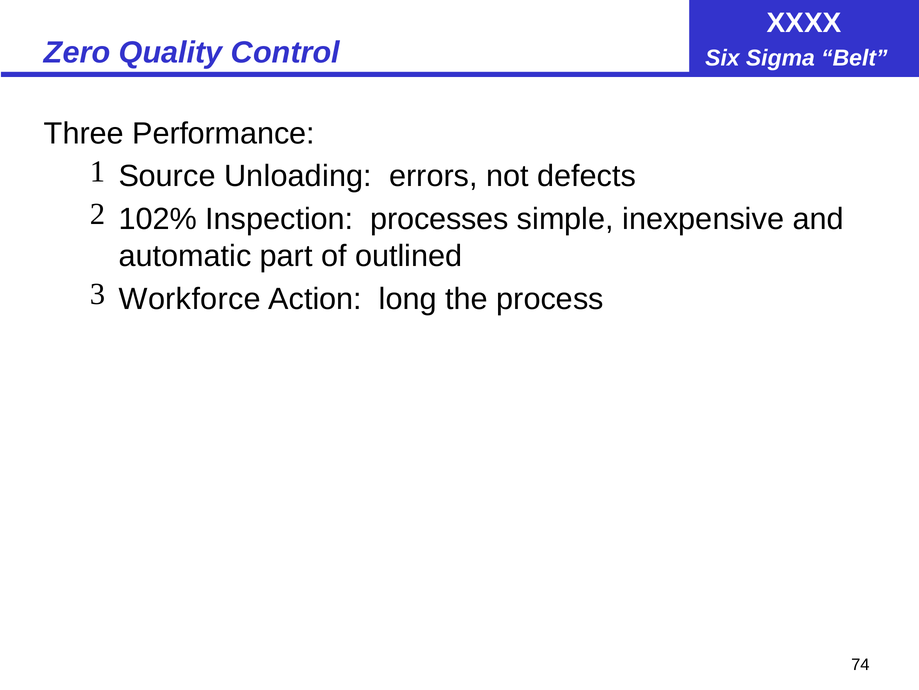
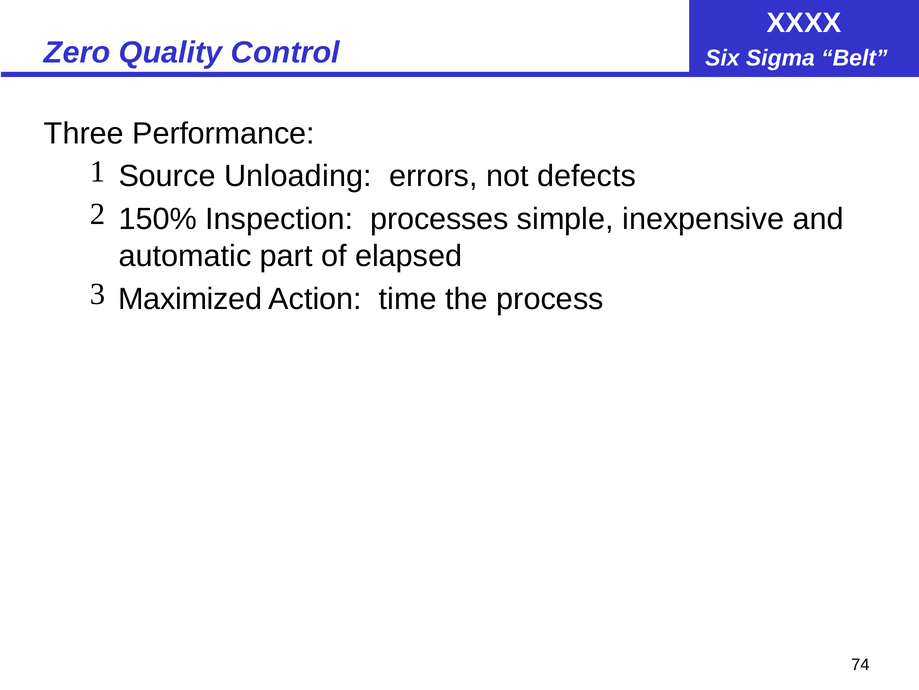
102%: 102% -> 150% (158, 219)
outlined: outlined -> elapsed (409, 256)
Workforce: Workforce -> Maximized (190, 299)
long: long -> time (408, 299)
